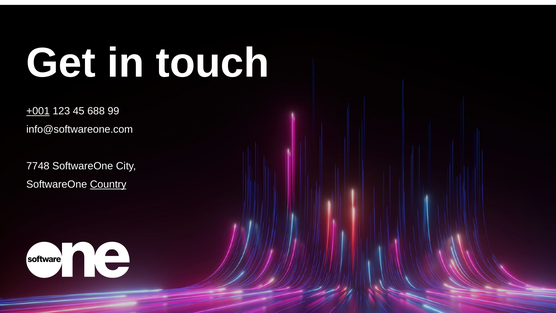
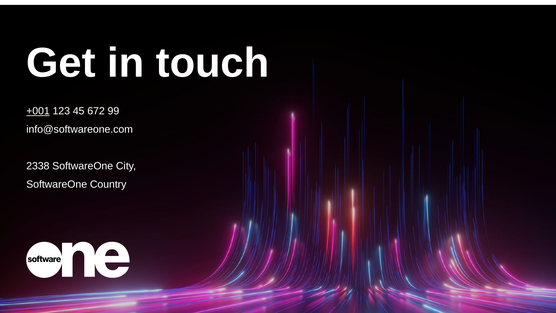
688: 688 -> 672 (96, 111)
7748: 7748 -> 2338 (38, 166)
Country underline: present -> none (108, 184)
